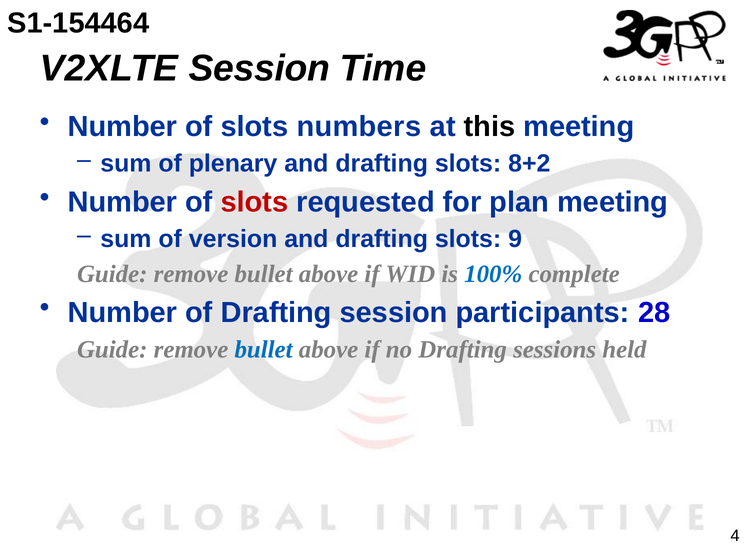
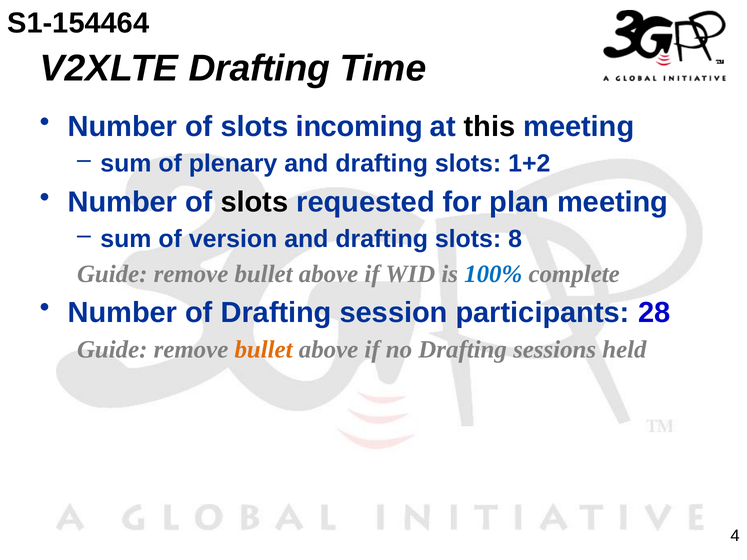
V2XLTE Session: Session -> Drafting (259, 68)
numbers: numbers -> incoming (359, 127)
8+2: 8+2 -> 1+2 (529, 164)
slots colour: red -> black (254, 202)
9: 9 -> 8 (515, 239)
bullet colour: blue -> orange (264, 350)
